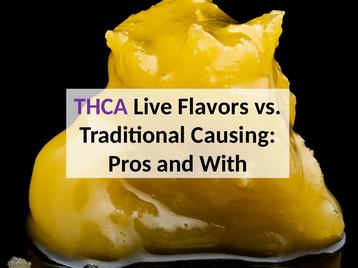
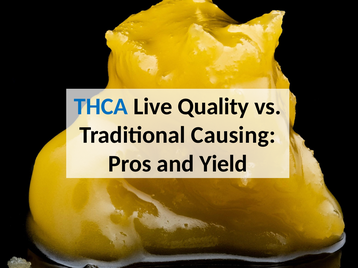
THCA colour: purple -> blue (101, 107)
Flavors: Flavors -> Quality (213, 107)
With: With -> Yield (223, 164)
